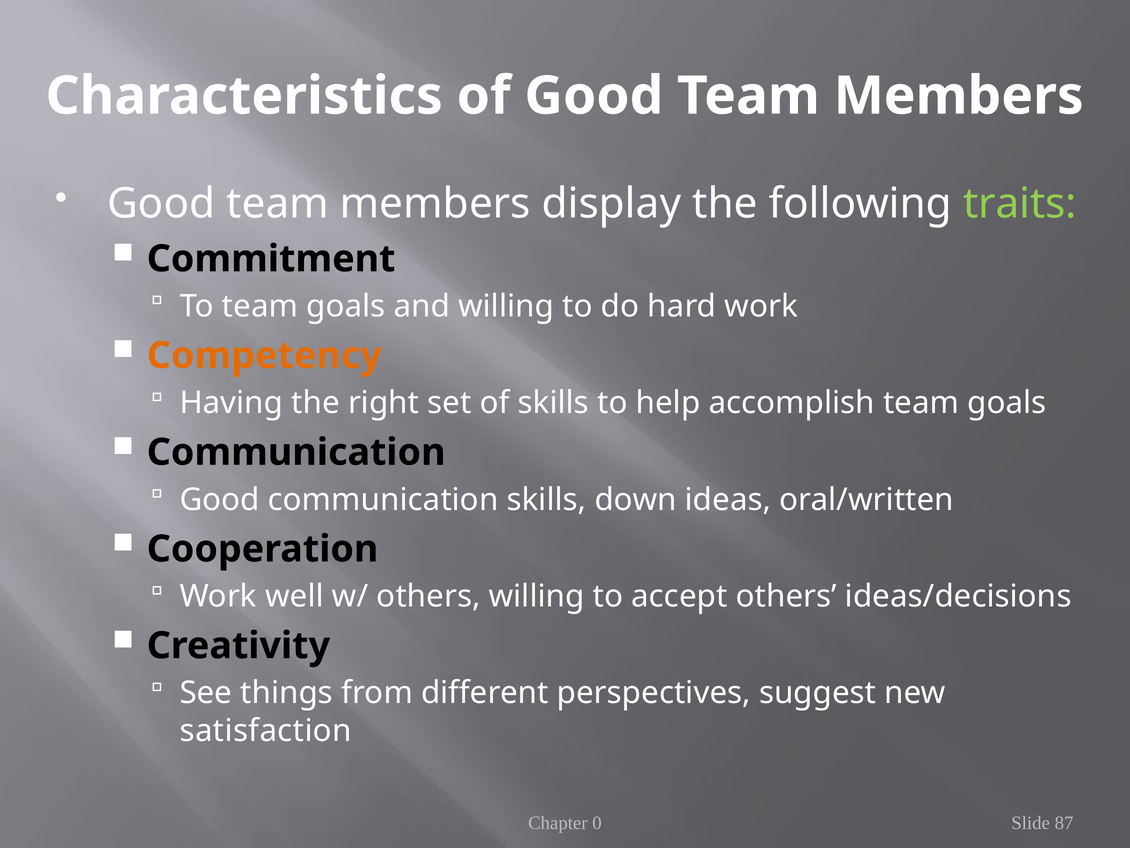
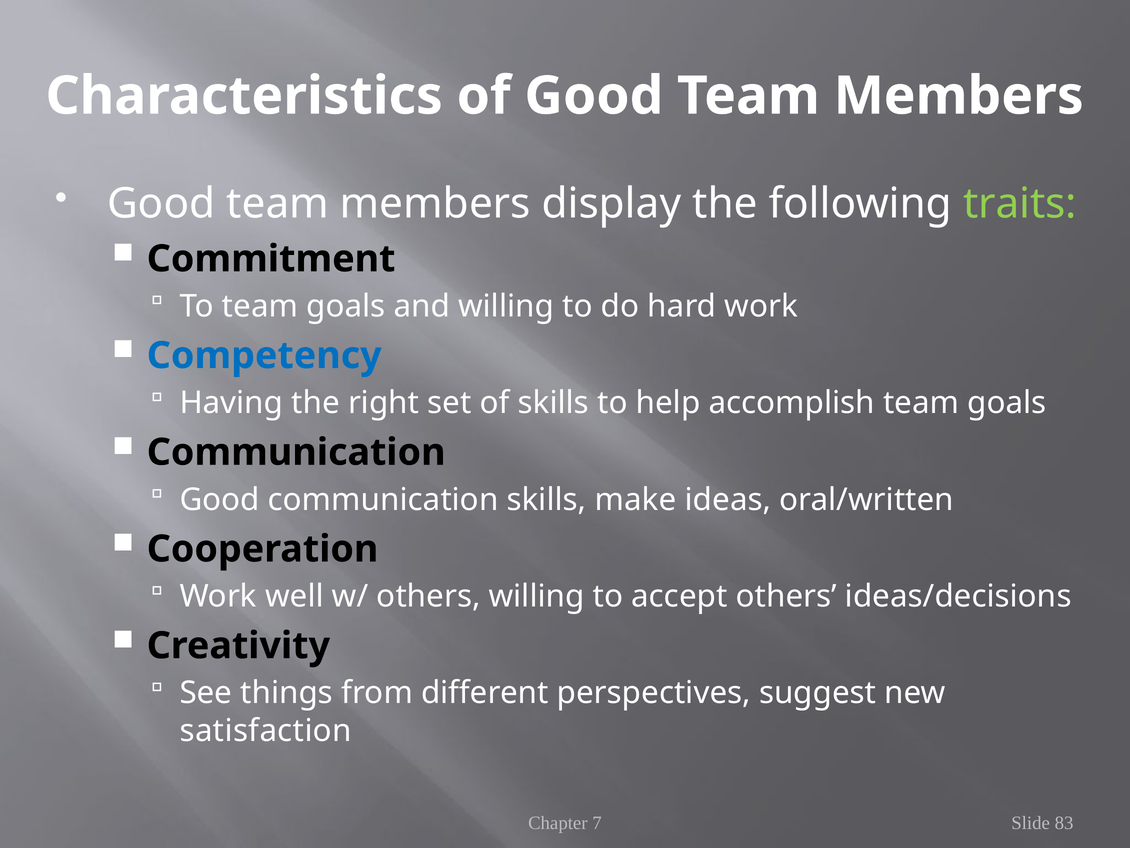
Competency colour: orange -> blue (264, 355)
down: down -> make (635, 499)
0: 0 -> 7 (597, 822)
87: 87 -> 83 (1064, 822)
